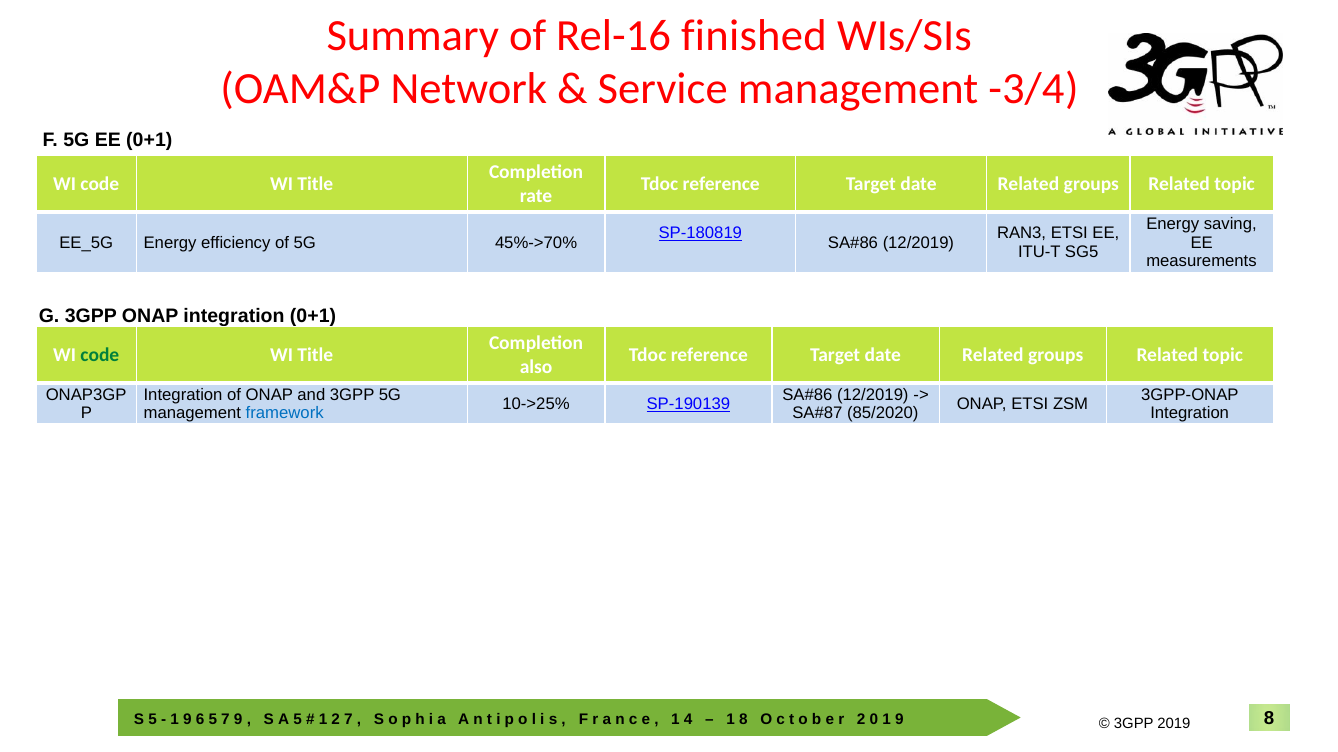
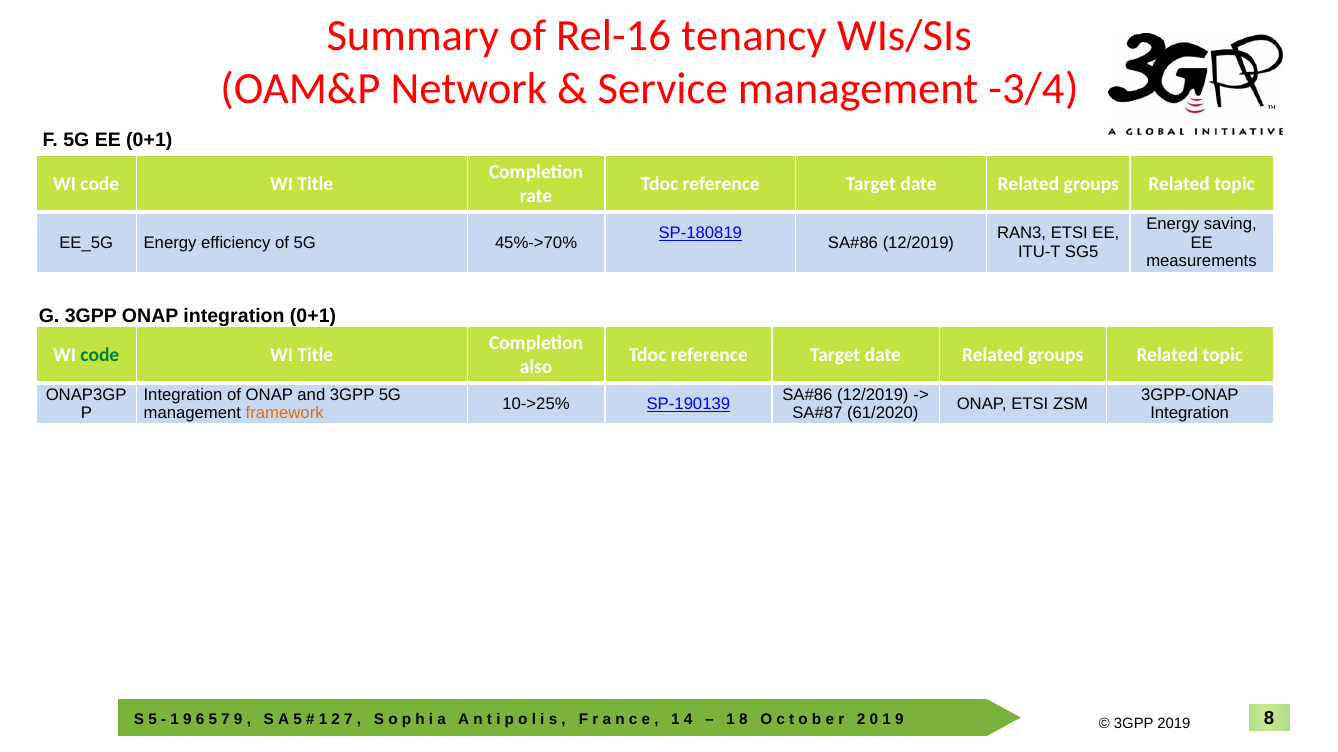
finished: finished -> tenancy (754, 35)
framework colour: blue -> orange (285, 414)
85/2020: 85/2020 -> 61/2020 (883, 414)
